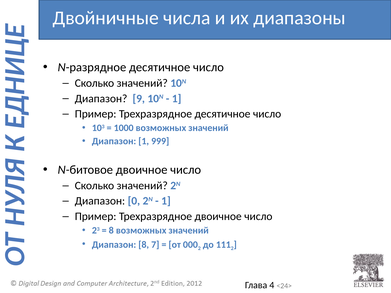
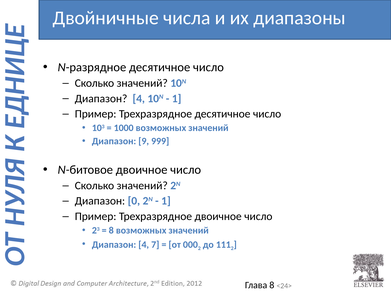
9: 9 -> 4 (139, 99)
Диапазон 1: 1 -> 9 (144, 141)
8: 8 -> 4 (144, 245)
4: 4 -> 8 (272, 285)
